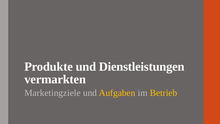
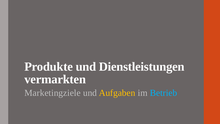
Betrieb colour: yellow -> light blue (164, 93)
